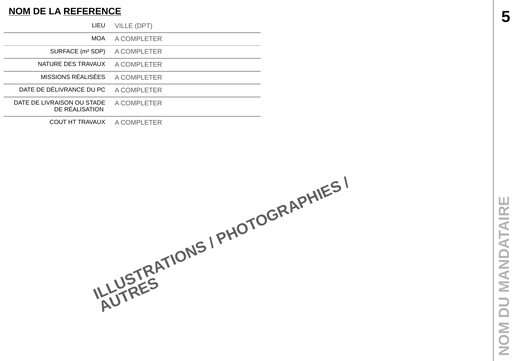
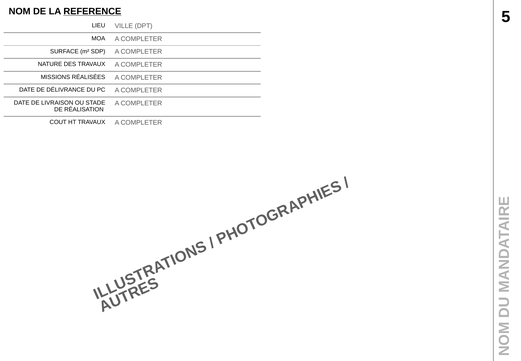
NOM underline: present -> none (20, 12)
